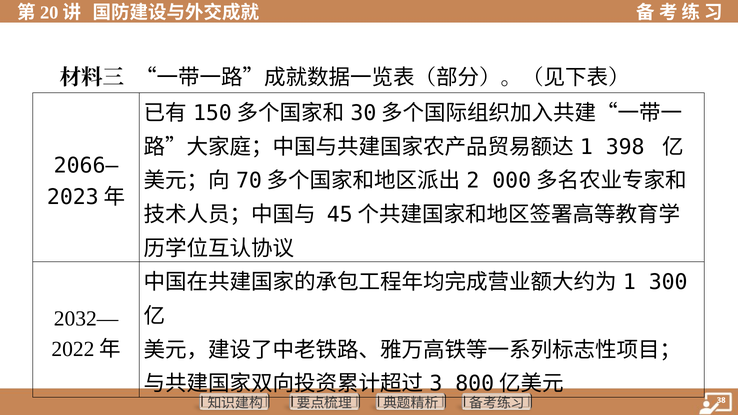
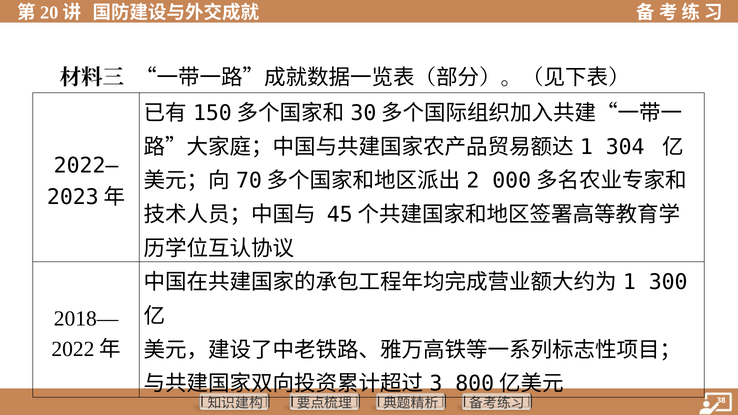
398: 398 -> 304 (625, 147)
2066—: 2066— -> 2022— (86, 166)
2032—: 2032— -> 2018— (86, 319)
